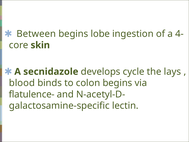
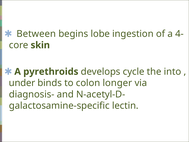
secnidazole: secnidazole -> pyrethroids (51, 72)
lays: lays -> into (173, 72)
blood: blood -> under (22, 83)
colon begins: begins -> longer (117, 83)
flatulence-: flatulence- -> diagnosis- (32, 94)
